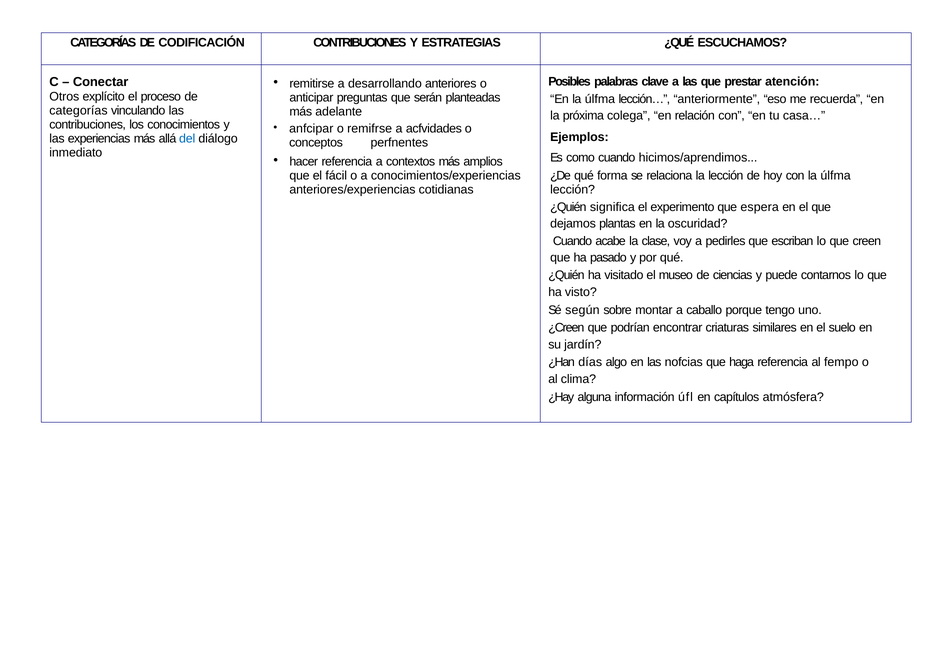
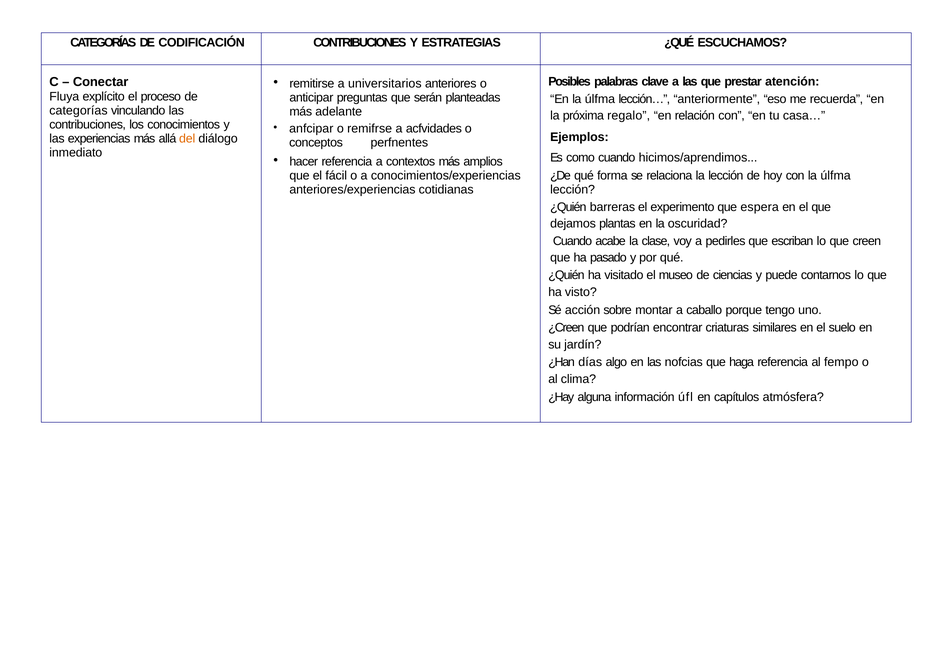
desarrollando: desarrollando -> universitarios (385, 84)
Otros: Otros -> Fluya (64, 97)
colega: colega -> regalo (629, 116)
del colour: blue -> orange (187, 139)
significa: significa -> barreras (612, 207)
según: según -> acción (583, 310)
